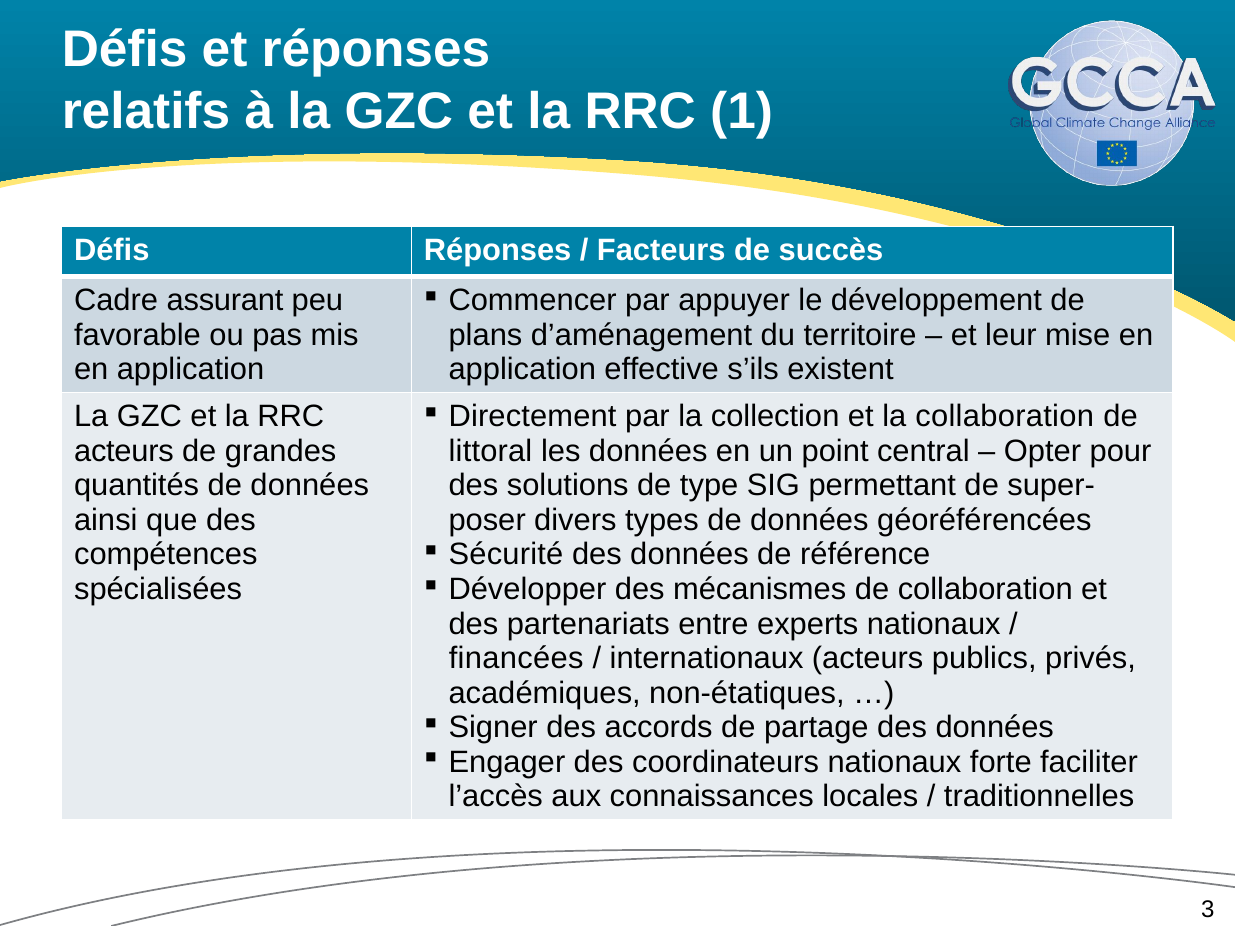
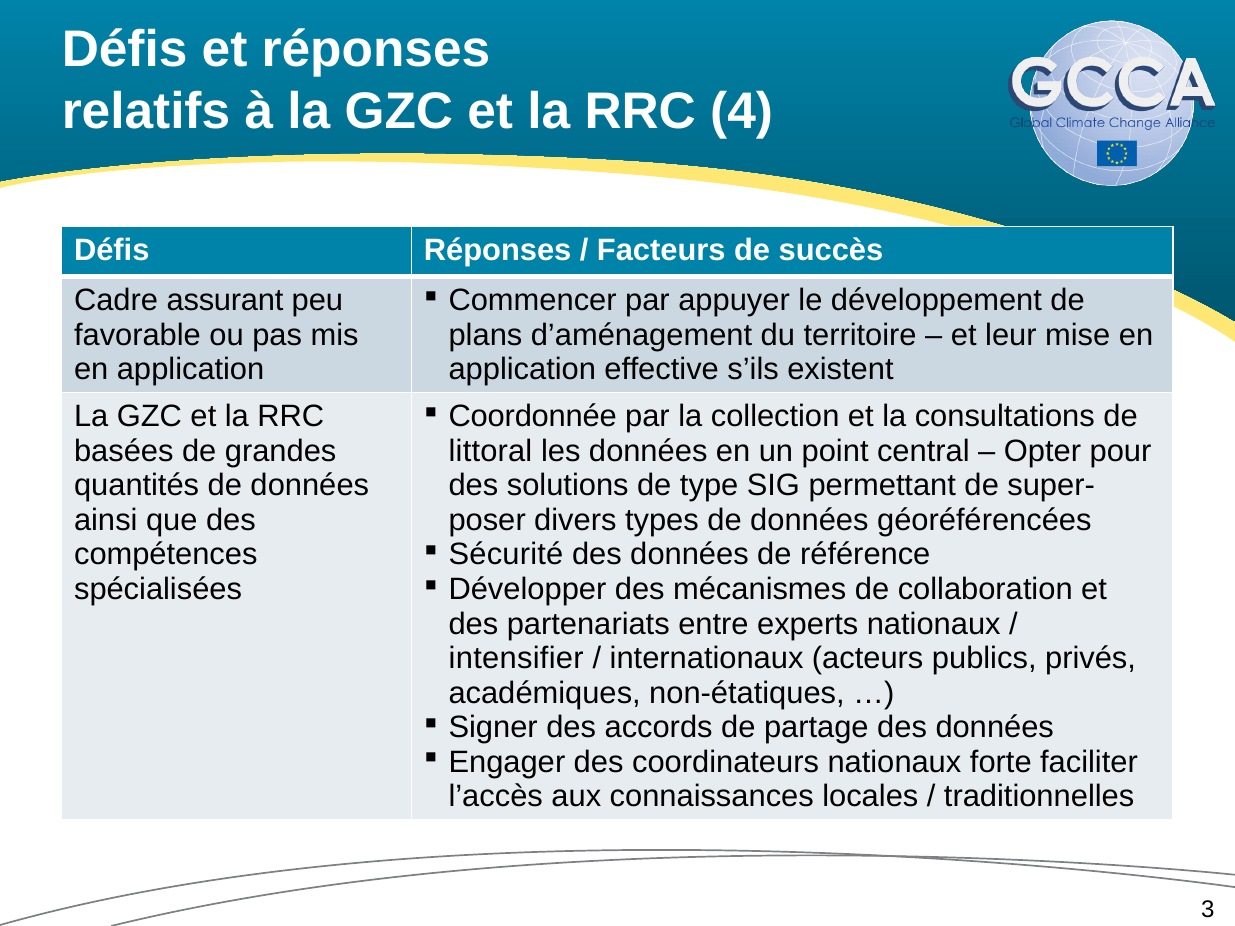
1: 1 -> 4 (742, 112)
Directement: Directement -> Coordonnée (533, 417)
la collaboration: collaboration -> consultations (1005, 417)
acteurs: acteurs -> basées (124, 451)
financées: financées -> intensifier (516, 659)
